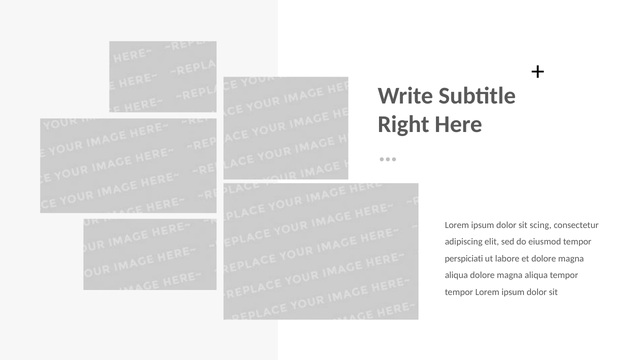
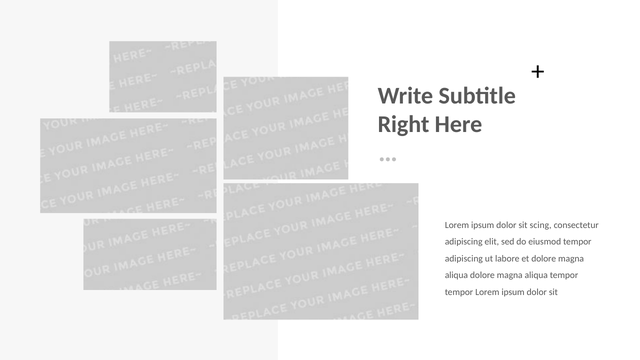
perspiciati: perspiciati -> adipiscing (464, 259)
